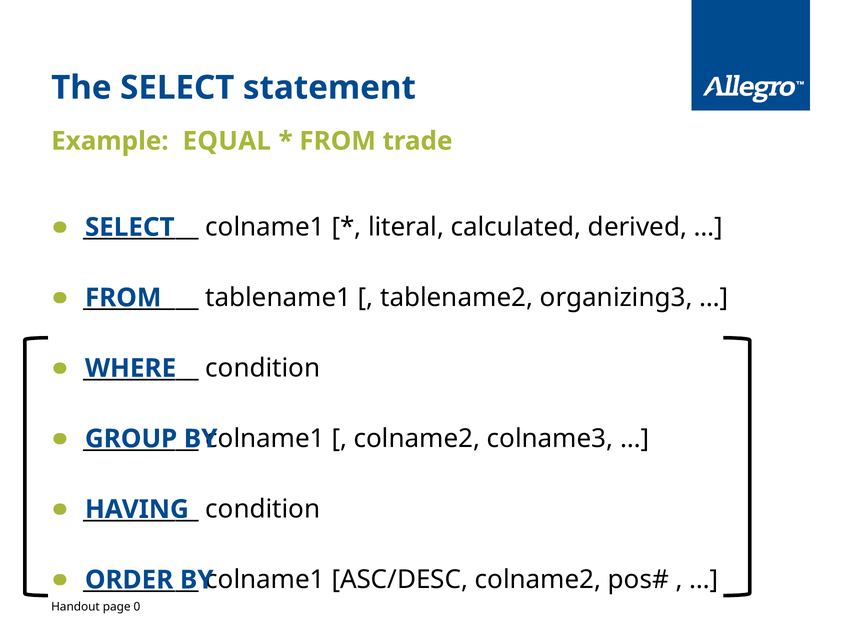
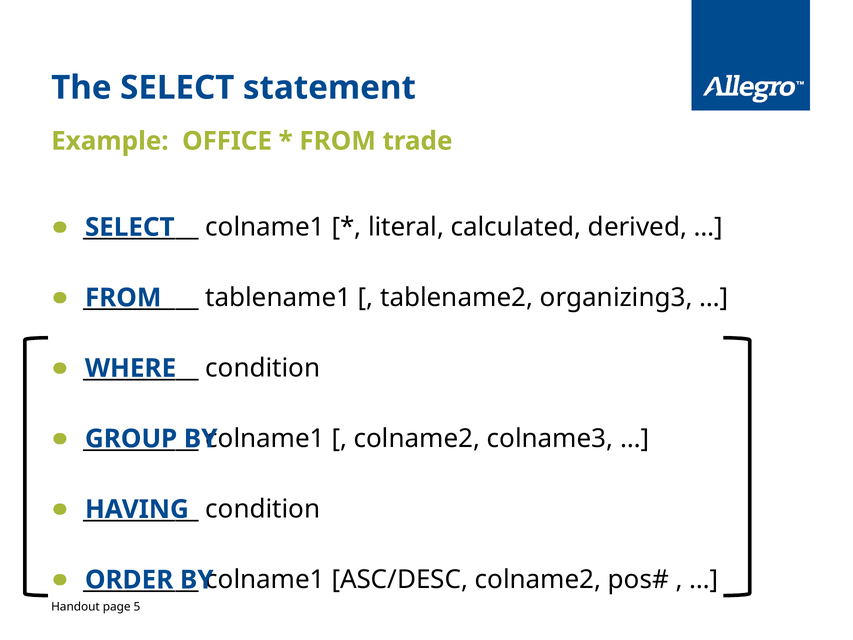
EQUAL: EQUAL -> OFFICE (227, 141)
0: 0 -> 5 (137, 607)
